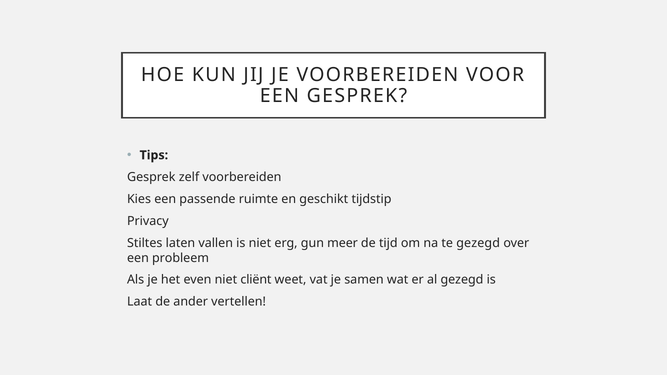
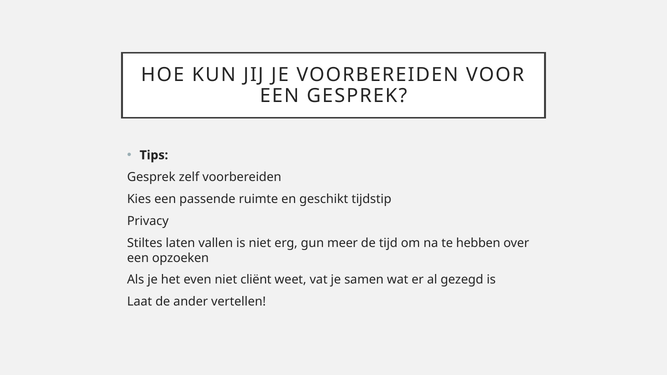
te gezegd: gezegd -> hebben (478, 243)
probleem: probleem -> opzoeken (181, 258)
